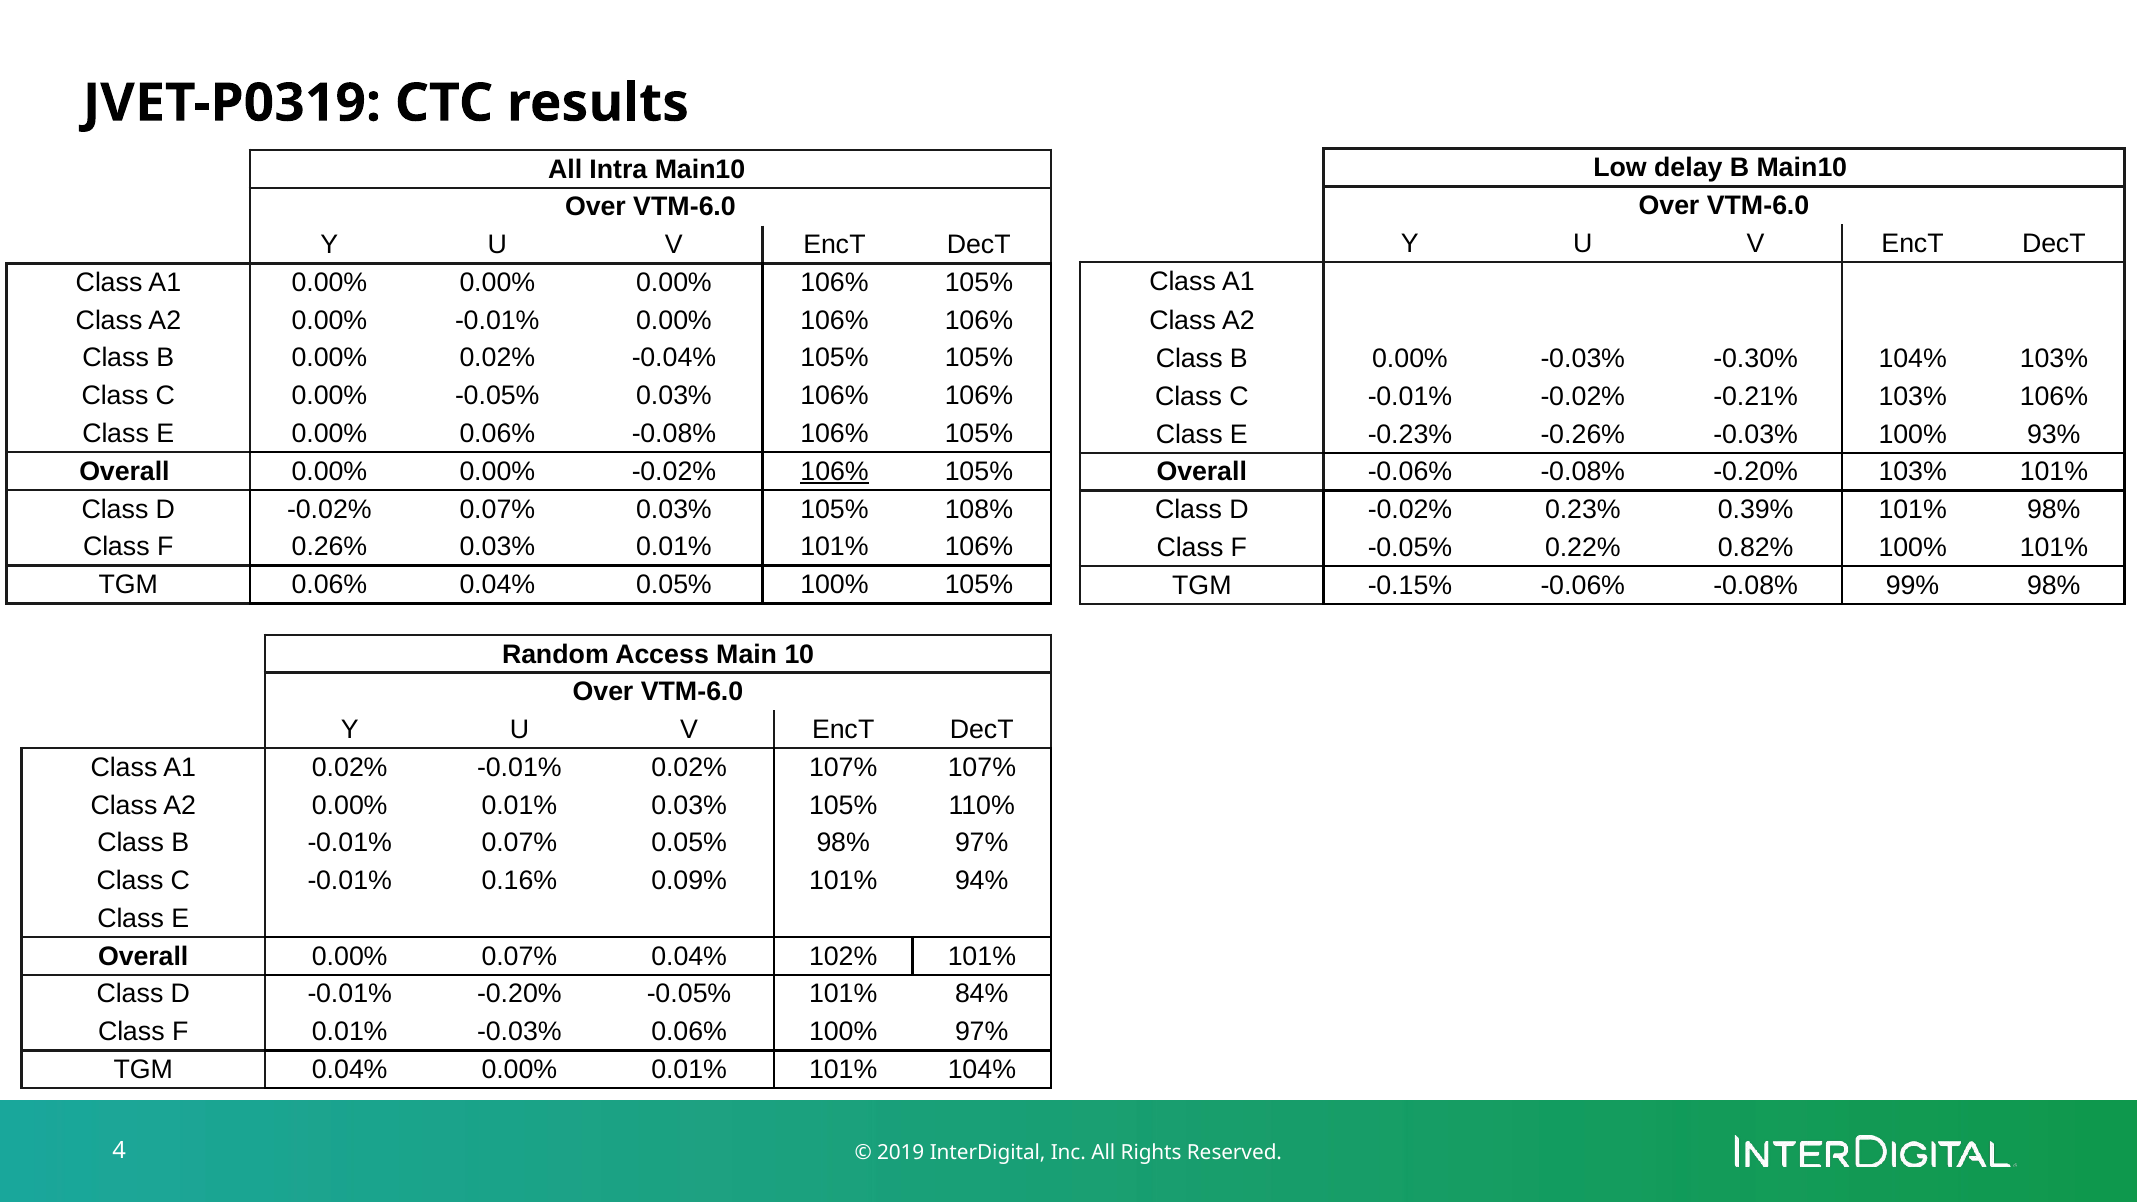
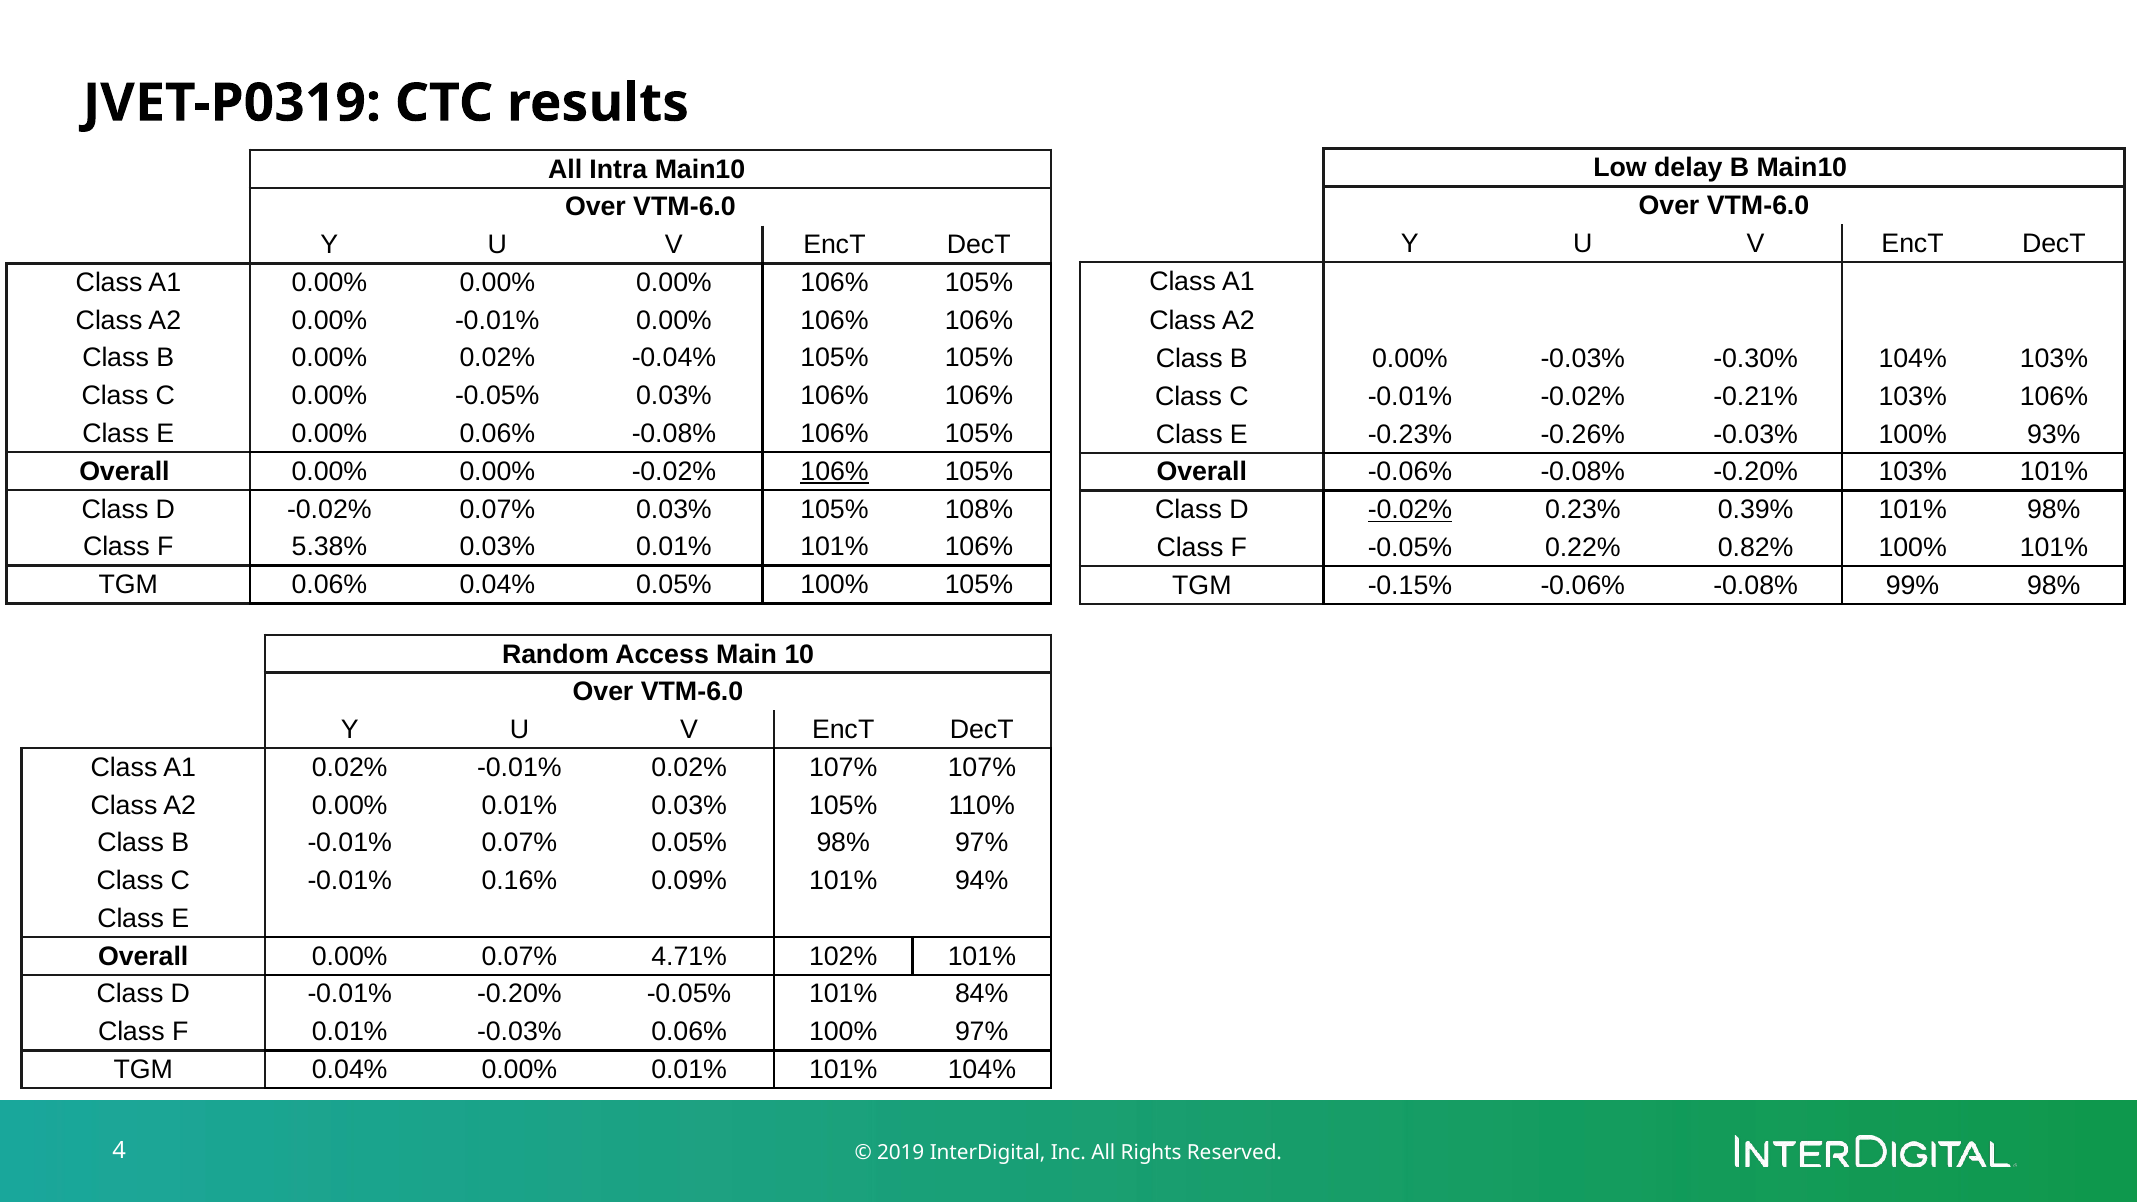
-0.02% underline: none -> present (1410, 510)
0.26%: 0.26% -> 5.38% (329, 547)
0.07% 0.04%: 0.04% -> 4.71% (689, 956)
